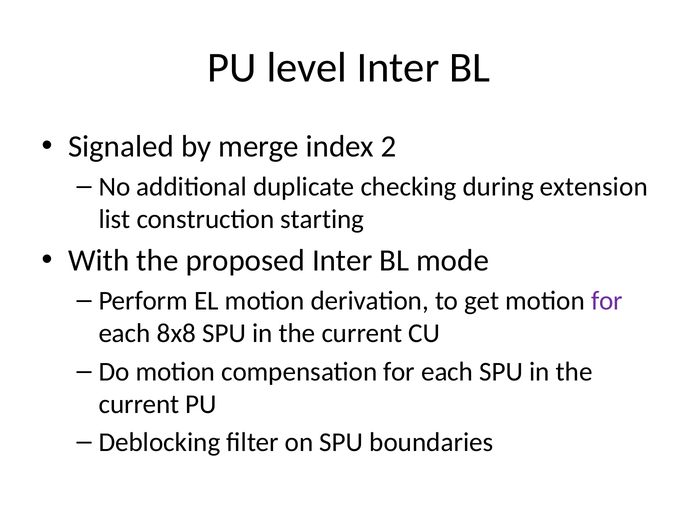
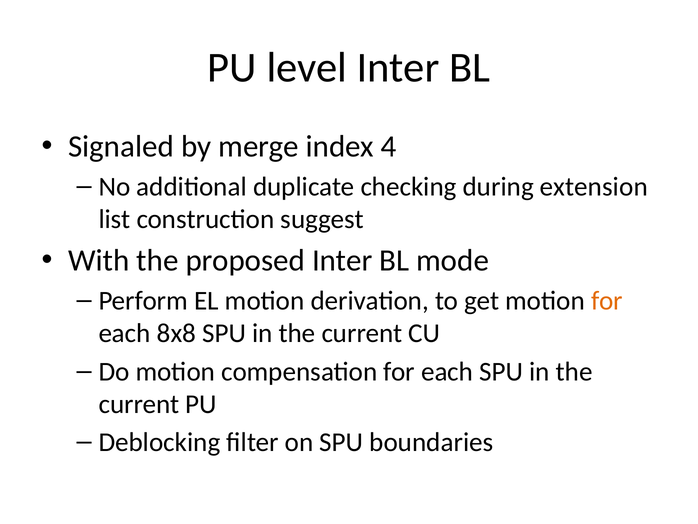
2: 2 -> 4 (389, 146)
starting: starting -> suggest (322, 219)
for colour: purple -> orange (607, 301)
